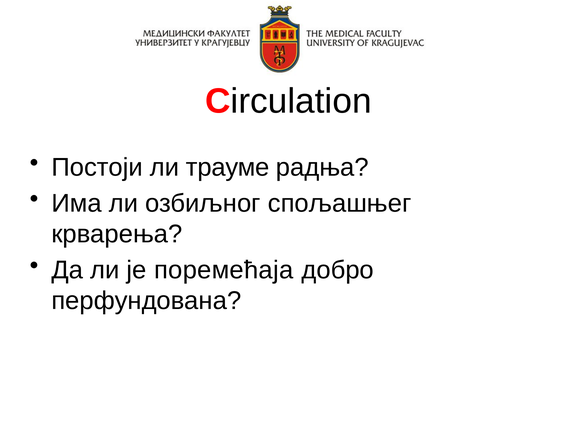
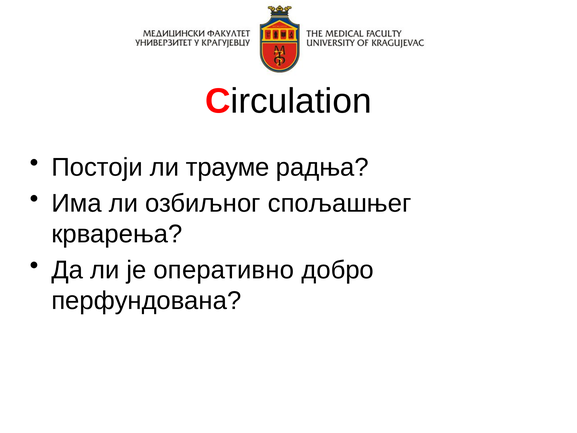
поремећаја: поремећаја -> оперативно (224, 270)
